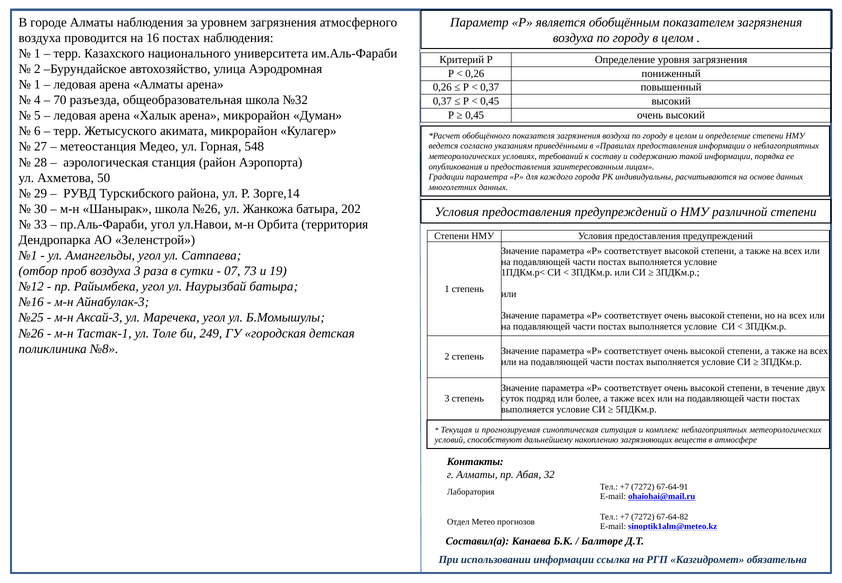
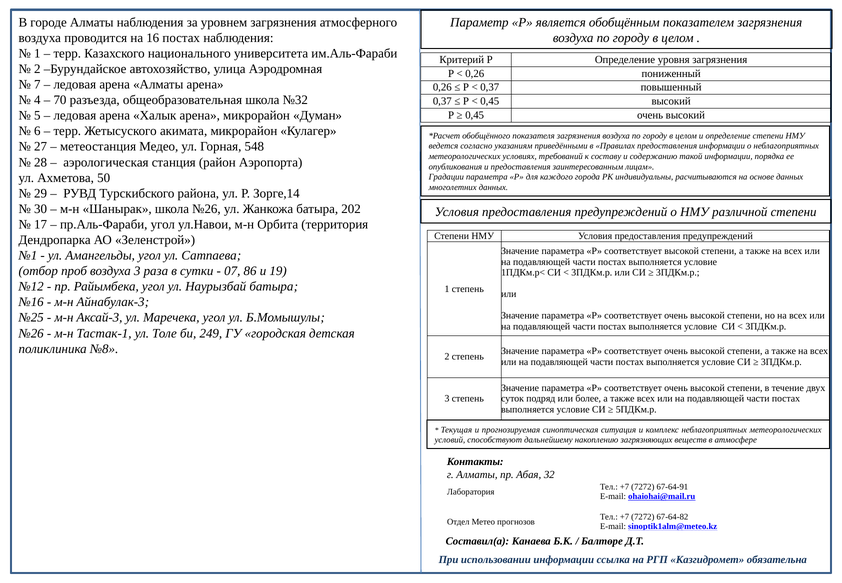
1: 1 -> 7 (37, 84)
33: 33 -> 17 (41, 224)
73: 73 -> 86 (250, 271)
